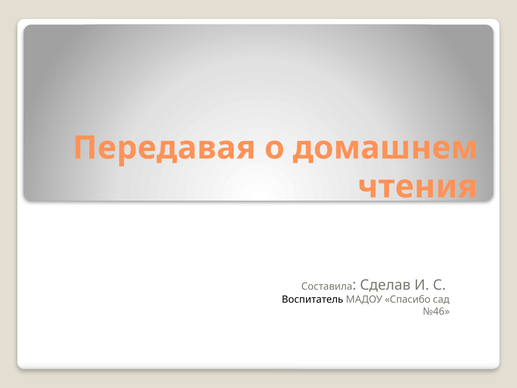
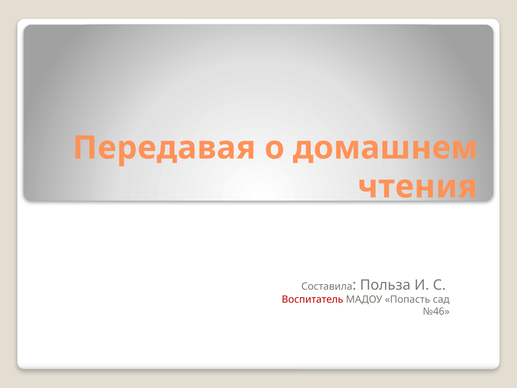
Сделав: Сделав -> Польза (385, 285)
Воспитатель colour: black -> red (313, 299)
Спасибо: Спасибо -> Попасть (408, 299)
